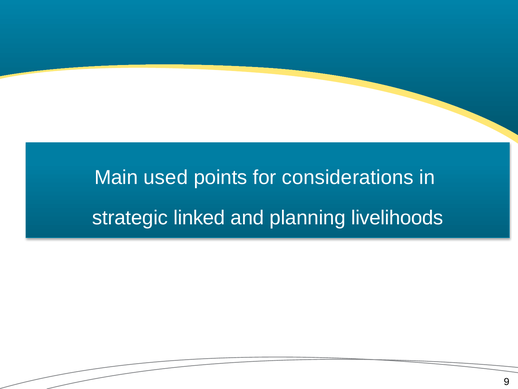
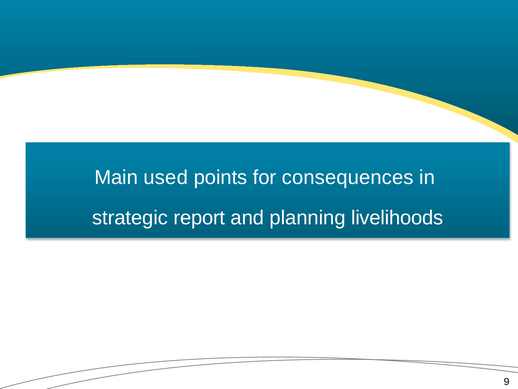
considerations: considerations -> consequences (348, 177)
linked: linked -> report (199, 218)
